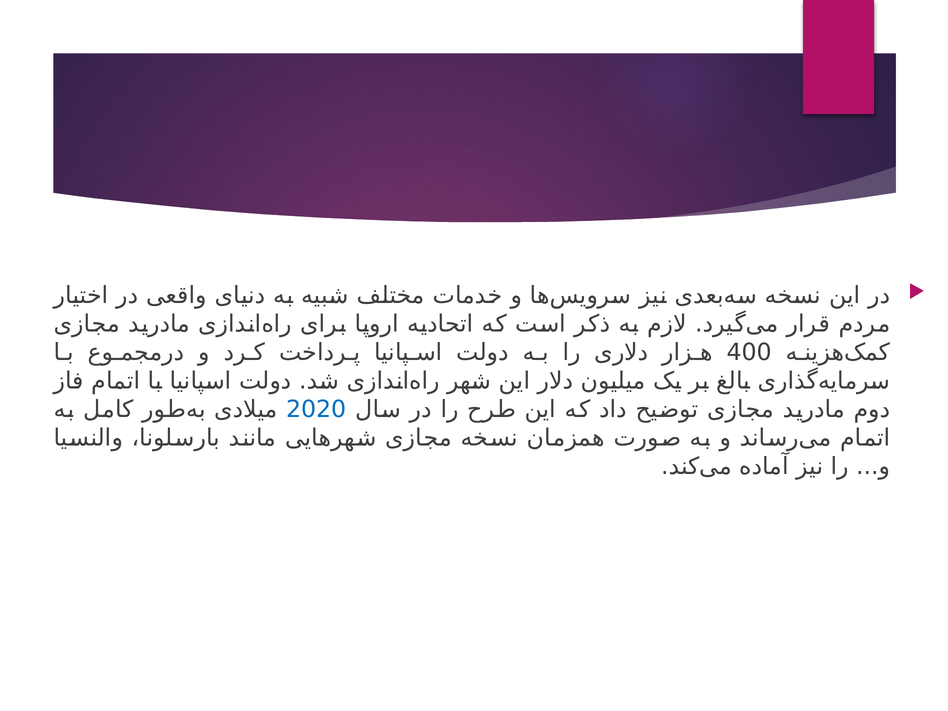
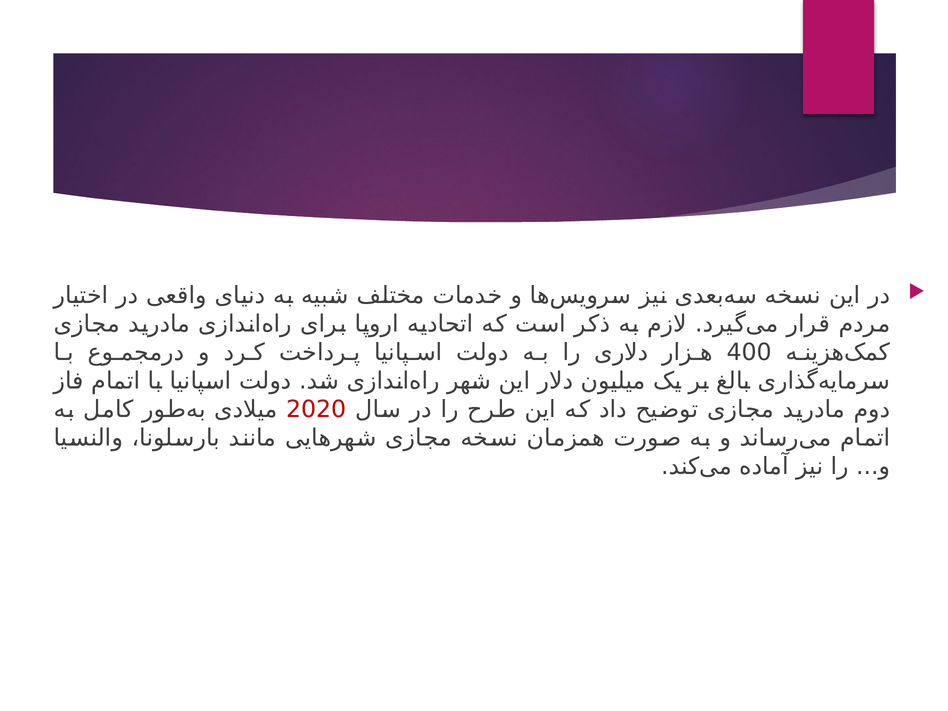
2020 colour: blue -> red (316, 409)
